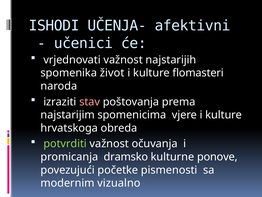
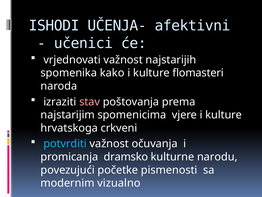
život: život -> kako (112, 73)
obreda: obreda -> crkveni (119, 128)
potvrditi colour: light green -> light blue (65, 143)
ponove: ponove -> narodu (217, 156)
